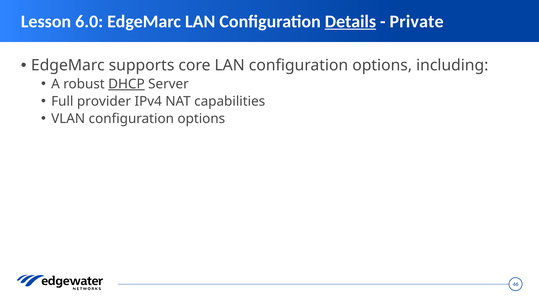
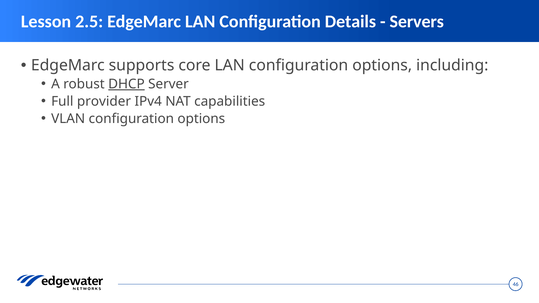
6.0: 6.0 -> 2.5 (89, 21)
Details underline: present -> none (350, 21)
Private: Private -> Servers (417, 21)
